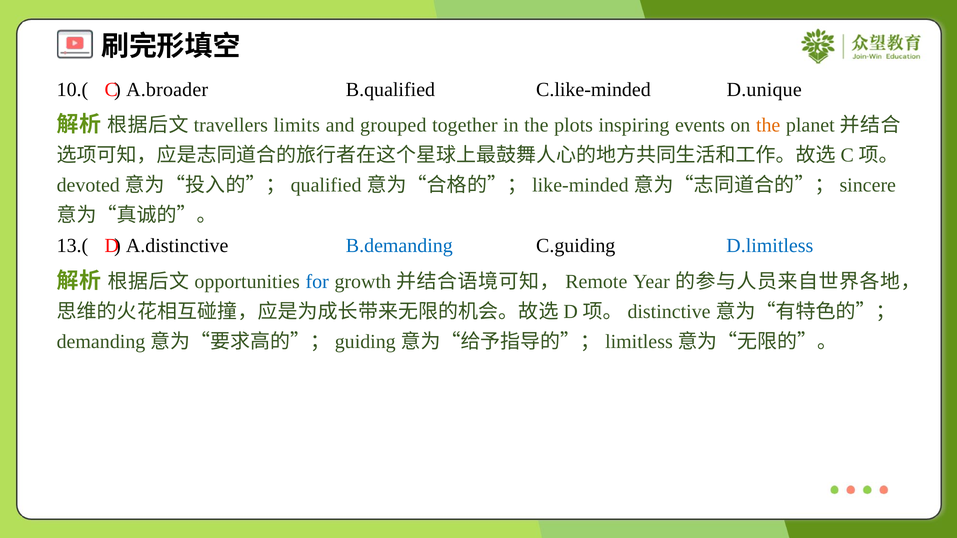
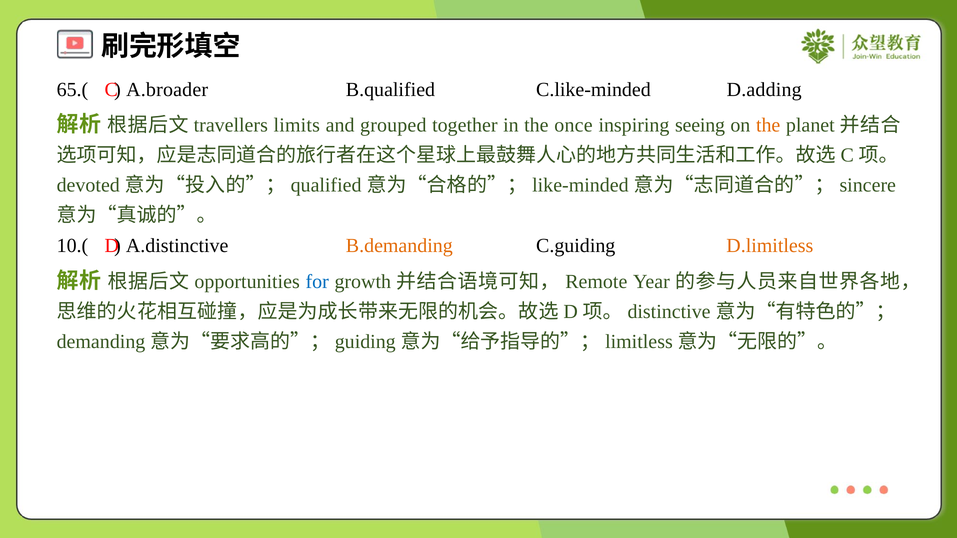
10.(: 10.( -> 65.( (72, 90)
D.unique: D.unique -> D.adding (764, 90)
plots: plots -> once (573, 125)
events: events -> seeing (700, 125)
13.(: 13.( -> 10.( (72, 246)
B.demanding colour: blue -> orange (399, 246)
D.limitless colour: blue -> orange (770, 246)
